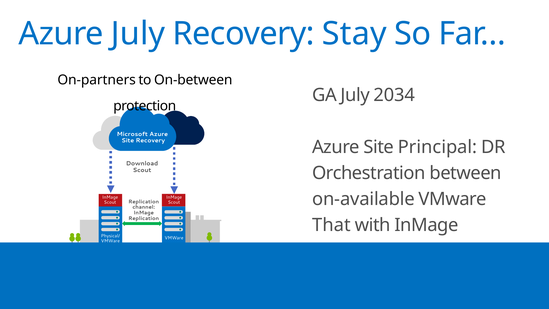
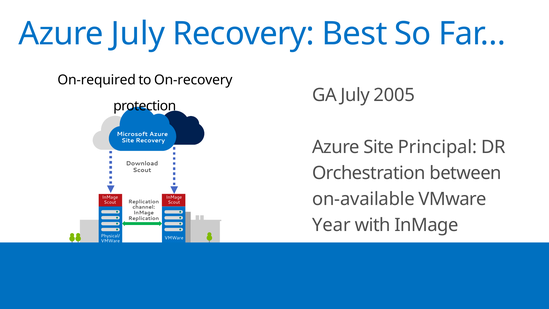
Stay: Stay -> Best (355, 34)
On-partners: On-partners -> On-required (97, 80)
On-between: On-between -> On-recovery (193, 80)
2034: 2034 -> 2005 (394, 95)
That: That -> Year (331, 225)
